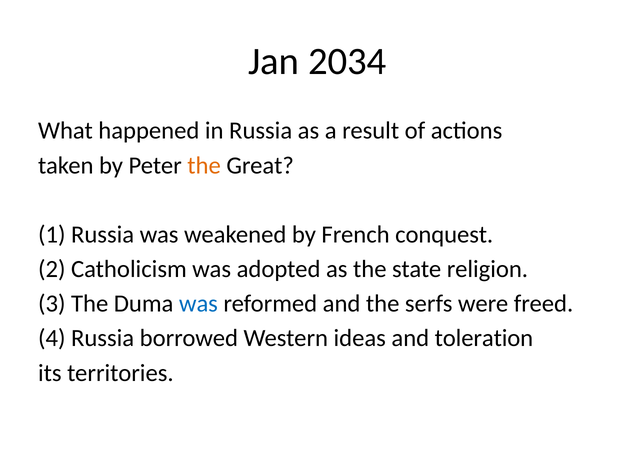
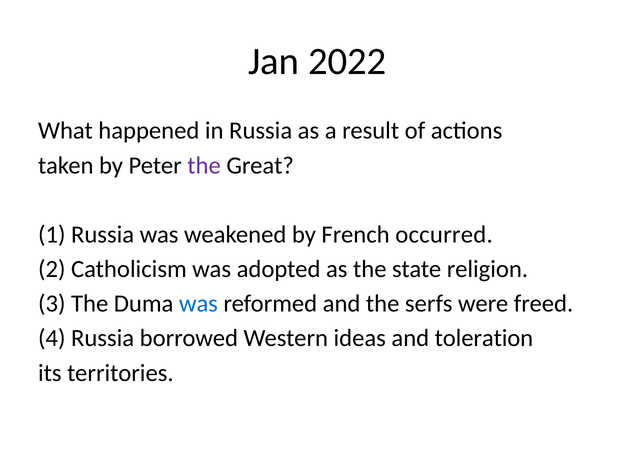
2034: 2034 -> 2022 (347, 61)
the colour: orange -> purple (204, 165)
conquest: conquest -> occurred (444, 235)
